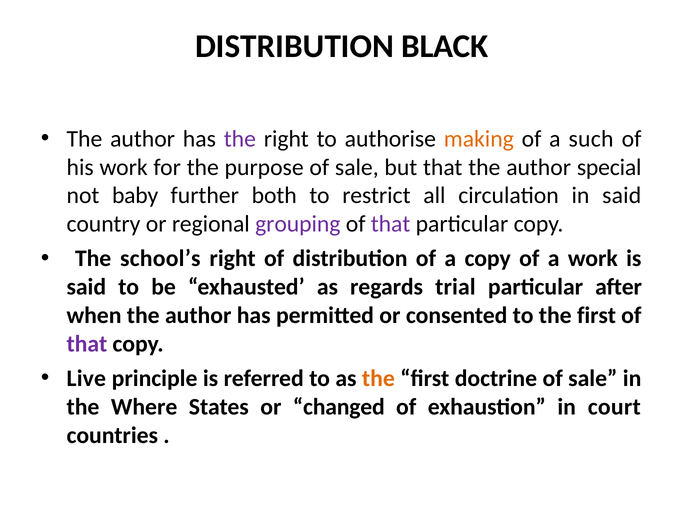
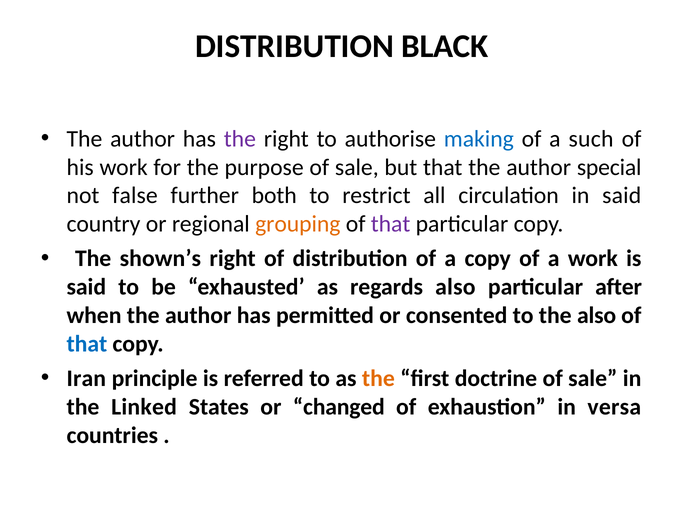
making colour: orange -> blue (479, 139)
baby: baby -> false (135, 196)
grouping colour: purple -> orange (298, 224)
school’s: school’s -> shown’s (160, 259)
regards trial: trial -> also (455, 287)
to the first: first -> also (597, 316)
that colour: purple -> blue (87, 344)
Live: Live -> Iran (86, 379)
Where: Where -> Linked (144, 407)
court: court -> versa (614, 407)
